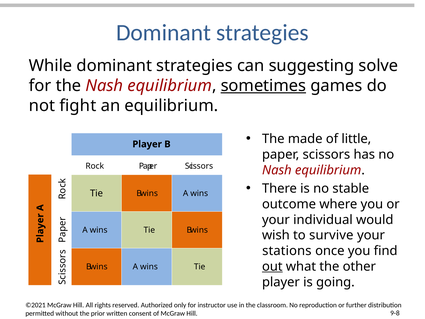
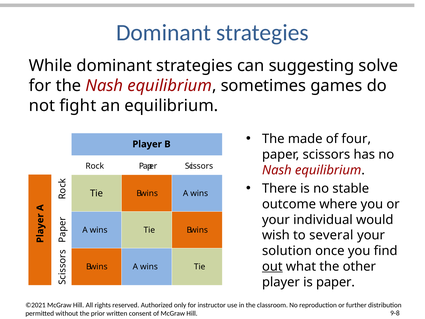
sometimes underline: present -> none (263, 86)
little: little -> four (356, 139)
survive: survive -> several (331, 235)
stations: stations -> solution (287, 251)
is going: going -> paper (335, 282)
